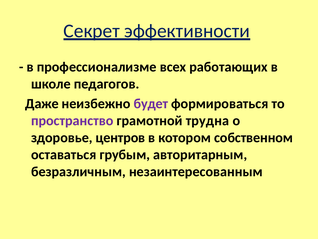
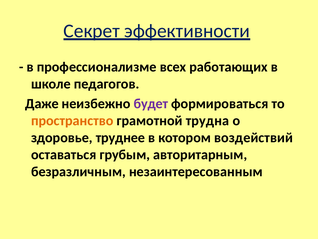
пространство colour: purple -> orange (72, 120)
центров: центров -> труднее (120, 137)
собственном: собственном -> воздействий (254, 137)
